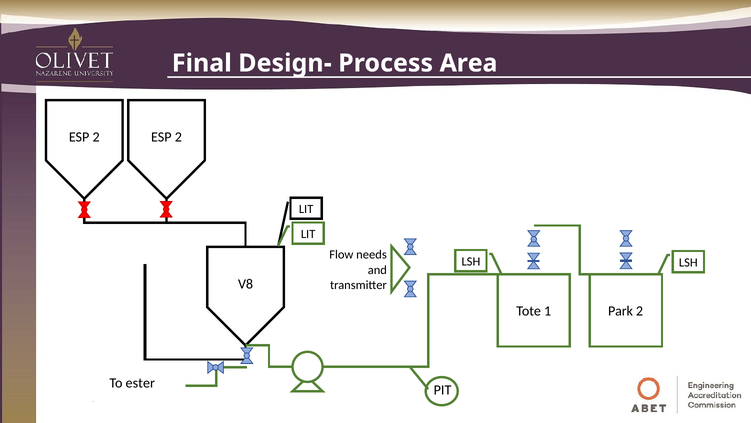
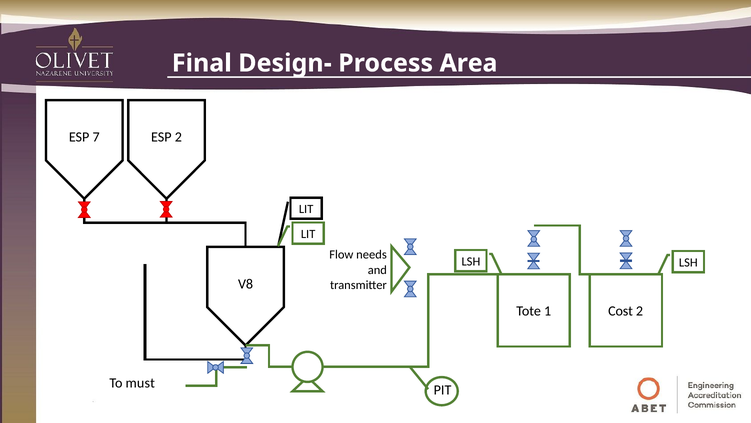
2: 2 -> 7 (96, 137)
Park: Park -> Cost (621, 311)
ester: ester -> must (140, 382)
